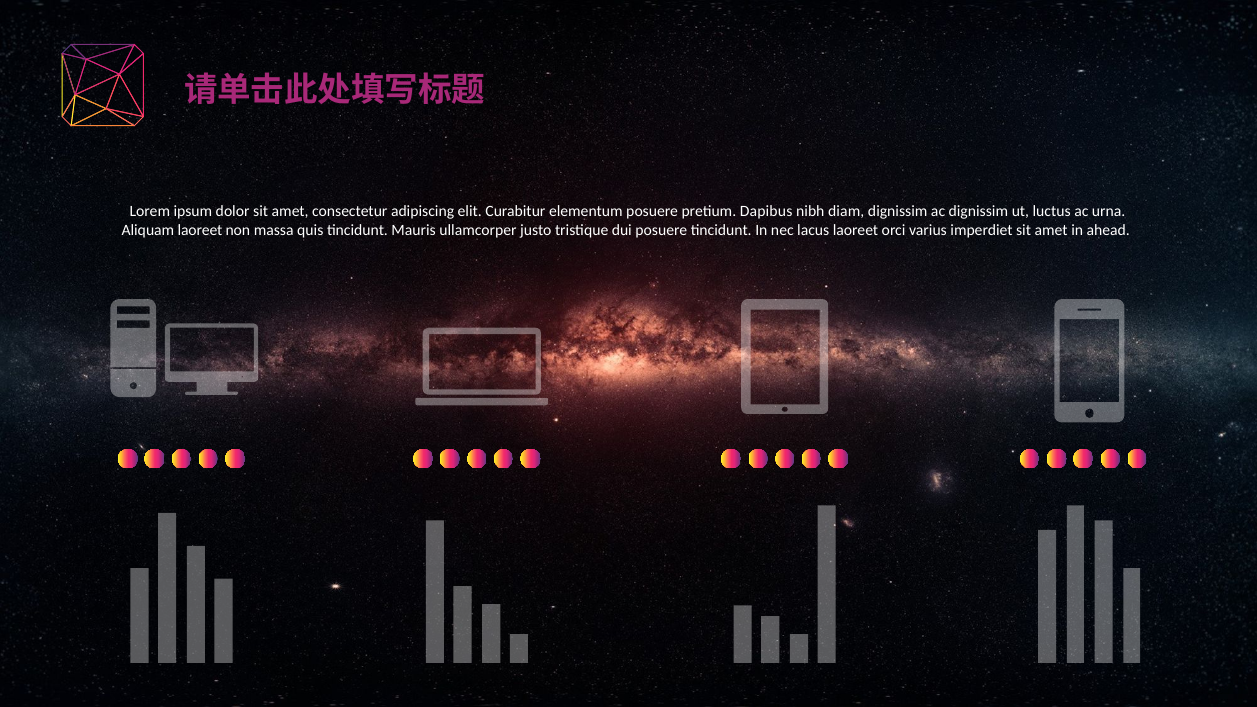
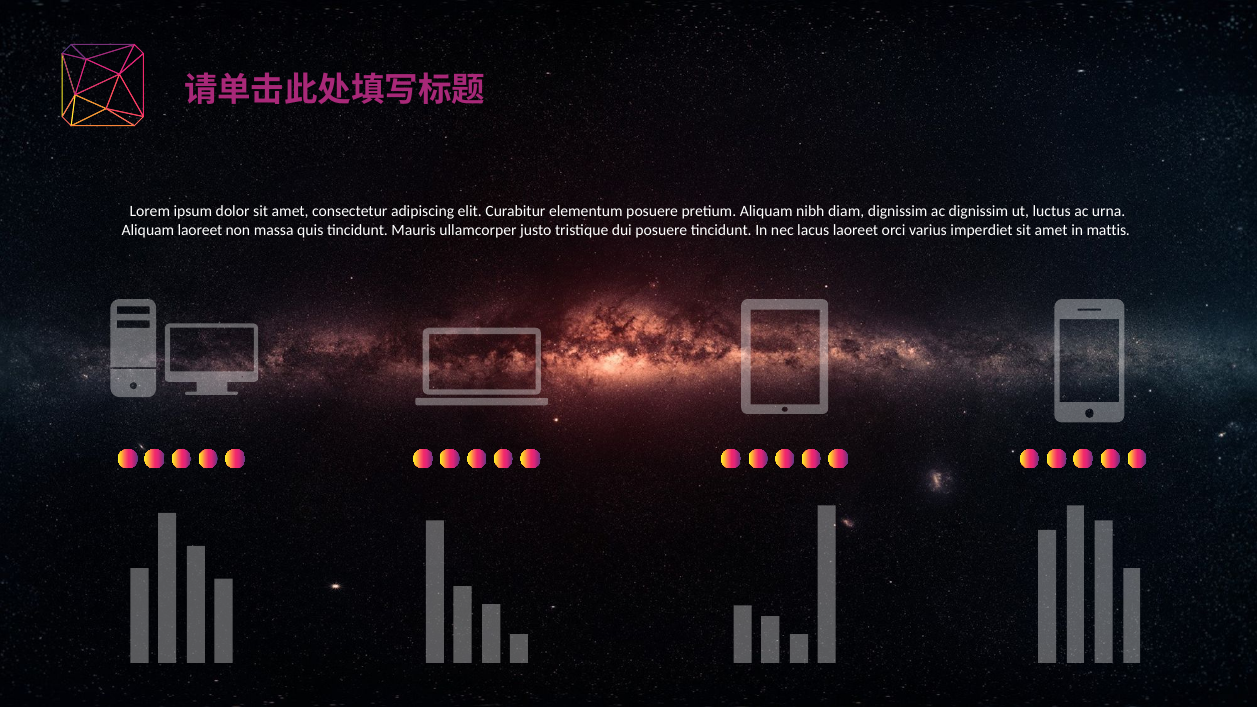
pretium Dapibus: Dapibus -> Aliquam (766, 212)
ahead: ahead -> mattis (1108, 231)
